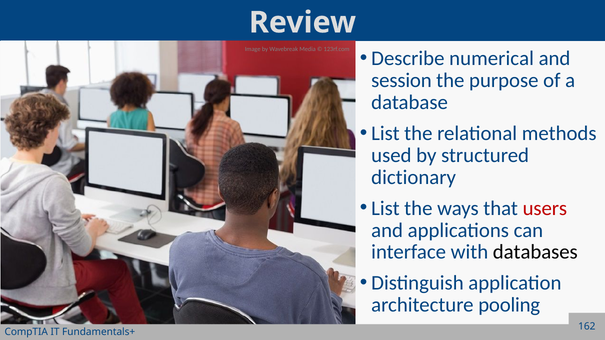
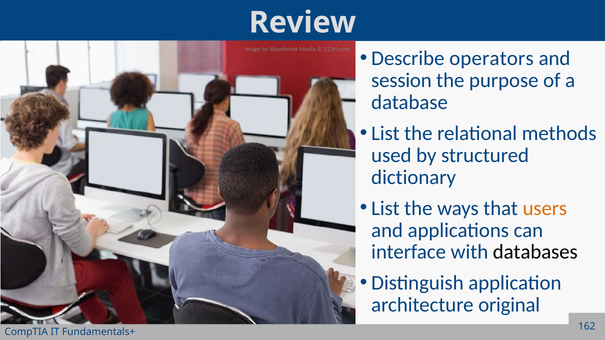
numerical: numerical -> operators (491, 59)
users colour: red -> orange (545, 208)
pooling: pooling -> original (509, 305)
